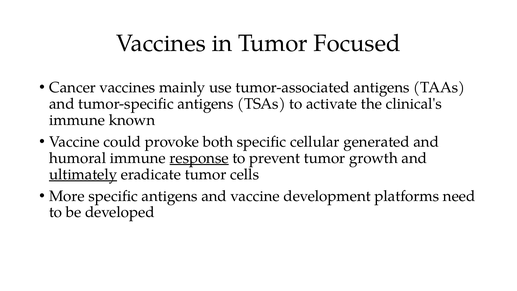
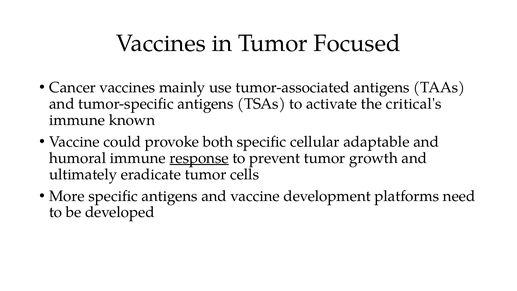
clinical's: clinical's -> critical's (414, 104)
generated: generated -> adaptable (376, 142)
ultimately underline: present -> none (83, 174)
